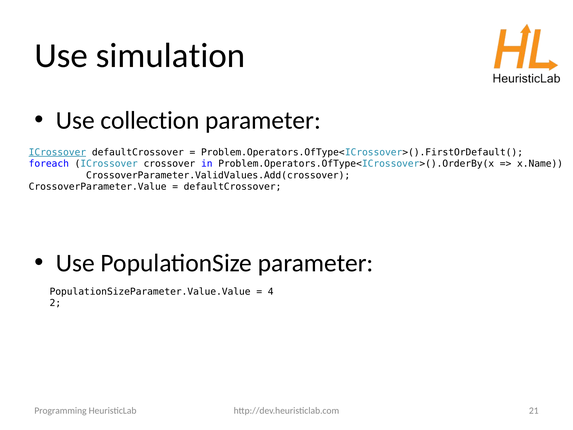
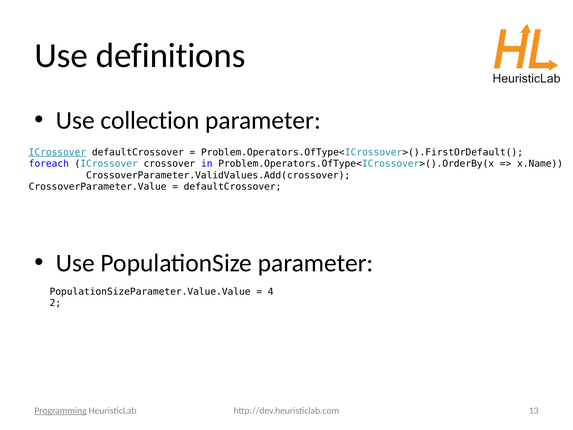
simulation: simulation -> definitions (171, 55)
21: 21 -> 13 (534, 410)
Programming underline: none -> present (60, 410)
